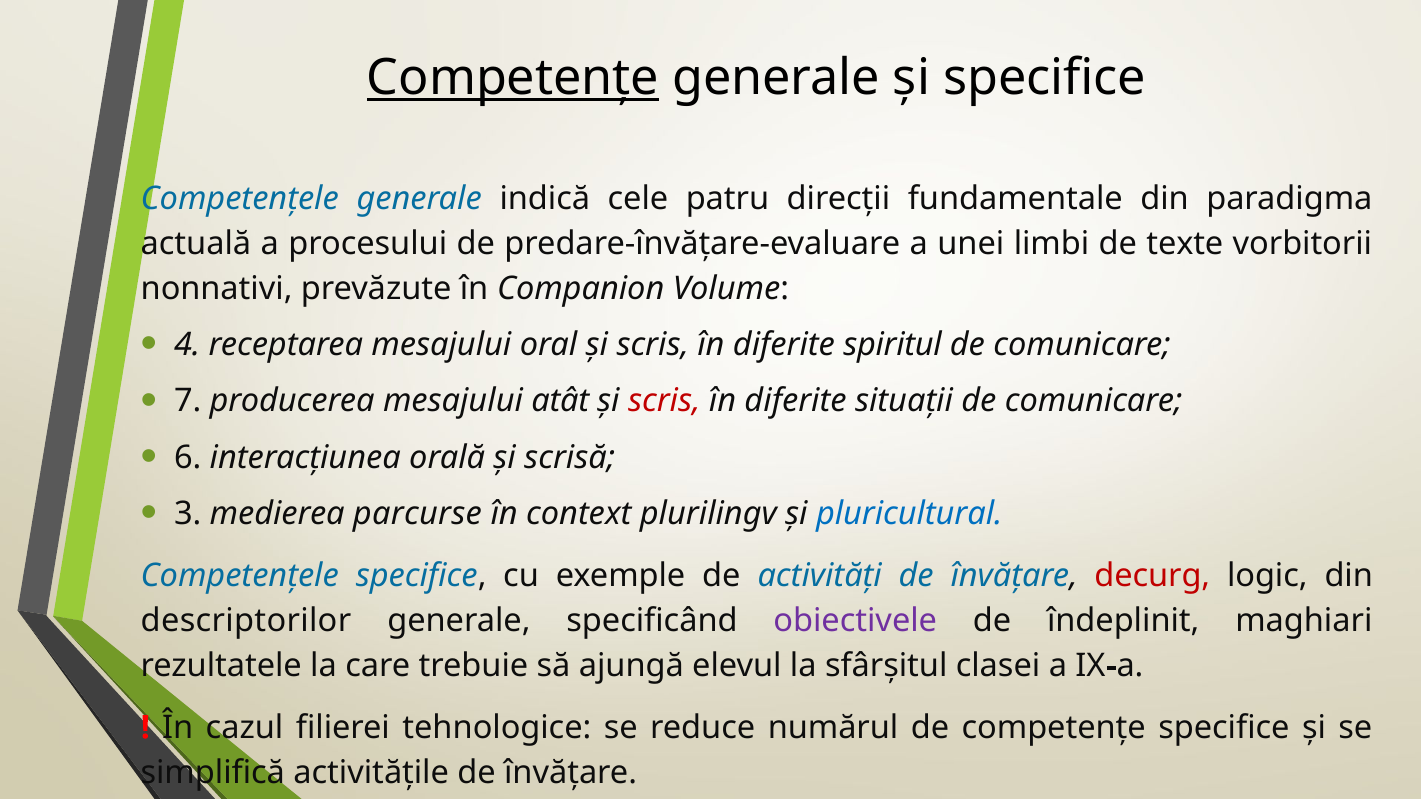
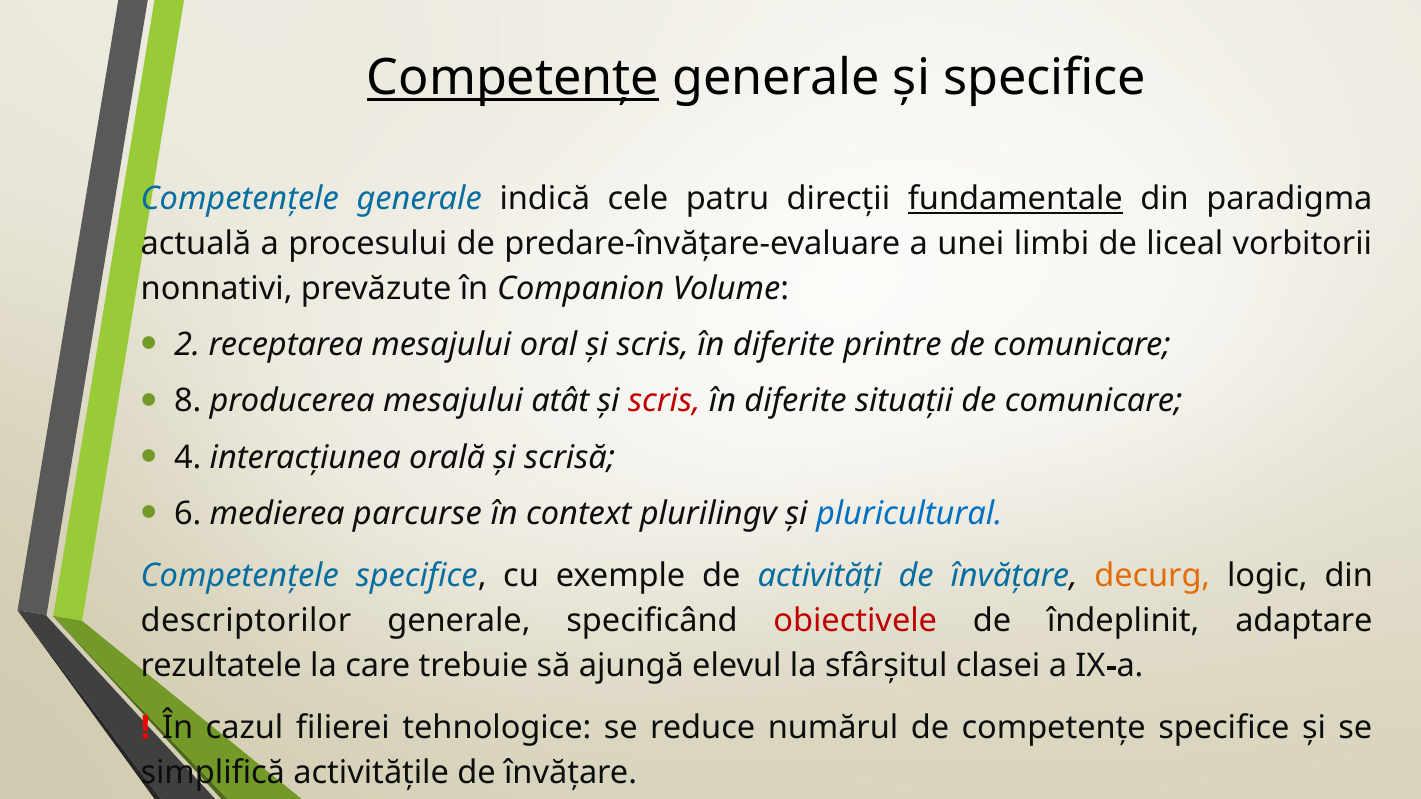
fundamentale underline: none -> present (1015, 199)
texte: texte -> liceal (1185, 244)
4: 4 -> 2 (187, 345)
spiritul: spiritul -> printre (892, 345)
7: 7 -> 8 (188, 401)
6: 6 -> 4 (188, 458)
3: 3 -> 6 (188, 514)
decurg colour: red -> orange (1152, 576)
obiectivele colour: purple -> red (855, 621)
maghiari: maghiari -> adaptare (1304, 621)
